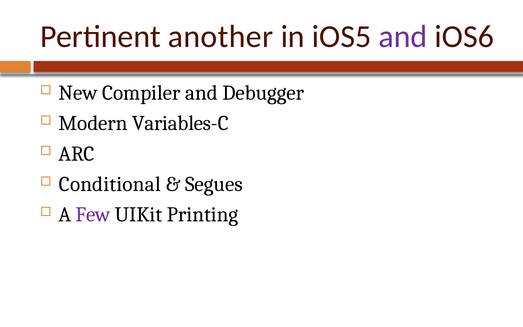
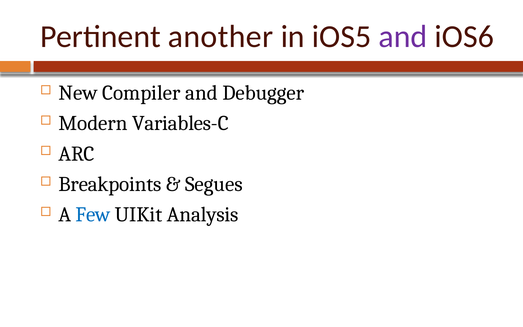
Conditional: Conditional -> Breakpoints (110, 184)
Few colour: purple -> blue (93, 214)
Printing: Printing -> Analysis (203, 214)
